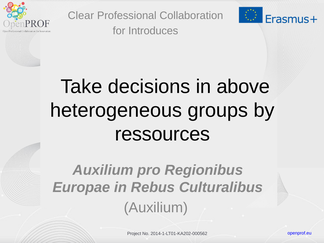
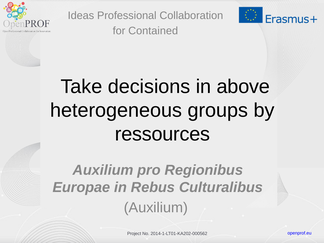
Clear: Clear -> Ideas (81, 16)
Introduces: Introduces -> Contained (153, 31)
